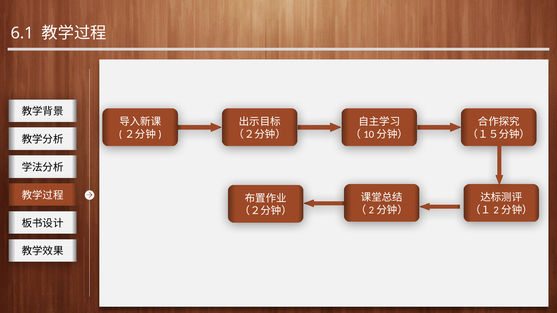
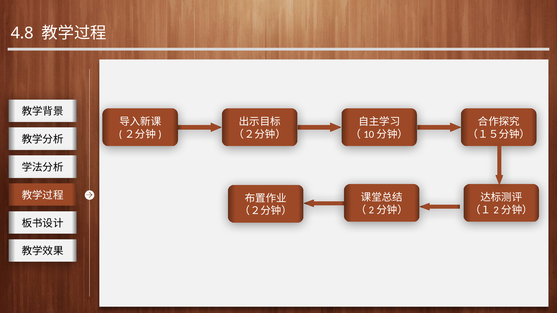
6.1: 6.1 -> 4.8 (22, 33)
